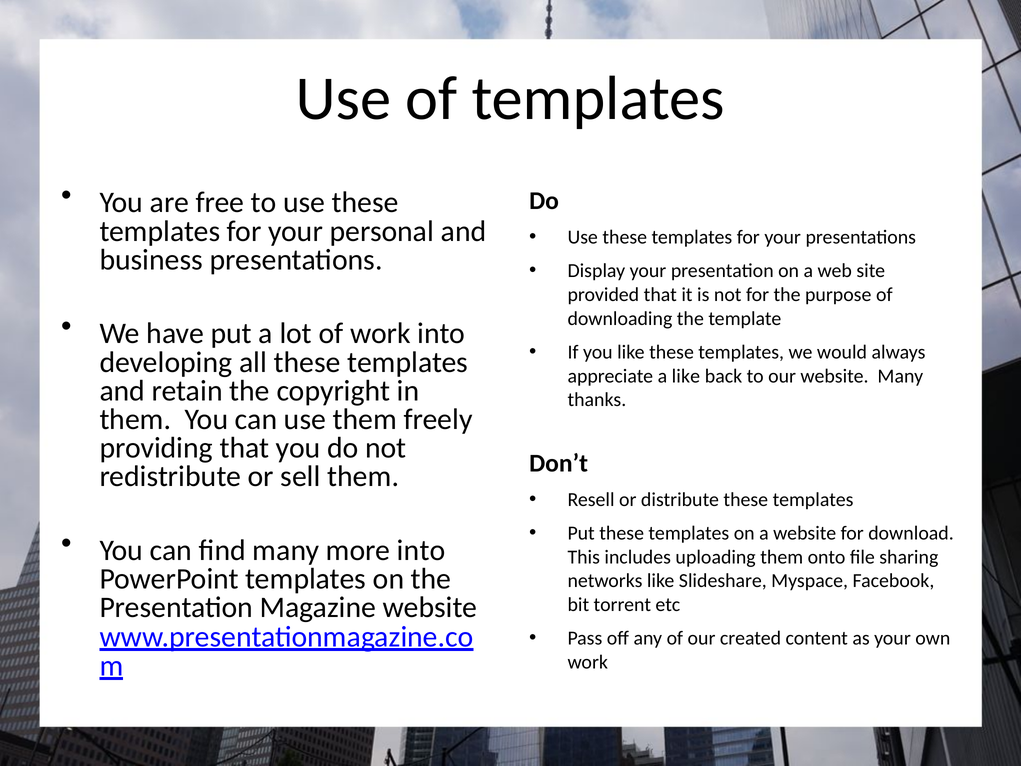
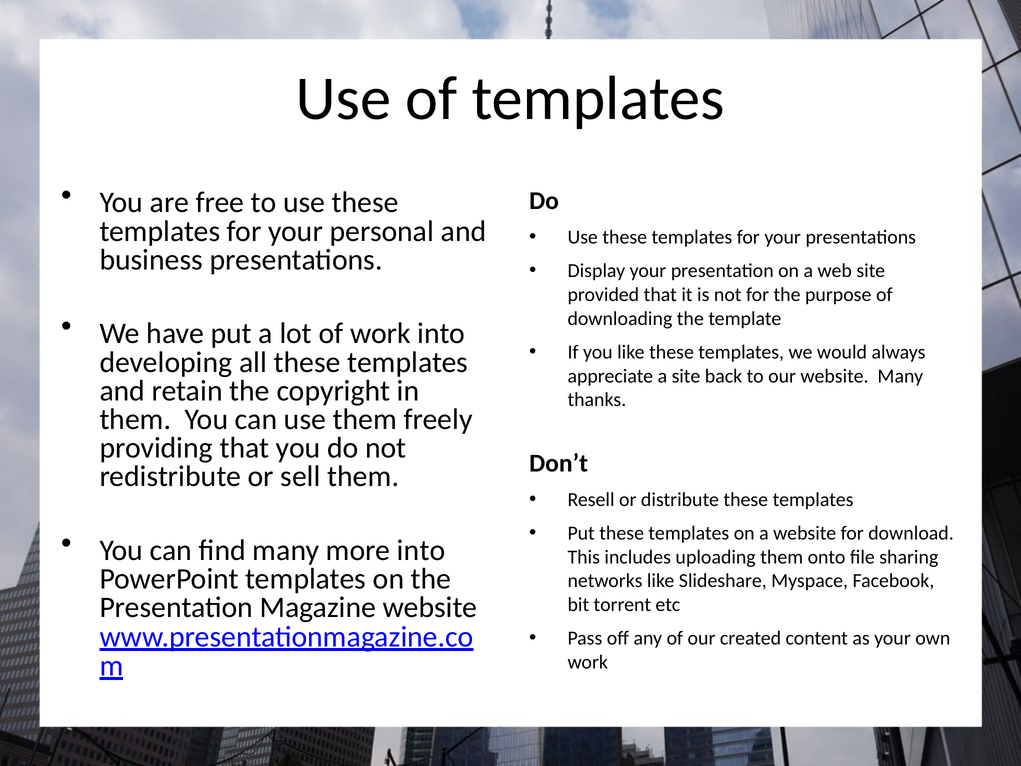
a like: like -> site (686, 376)
